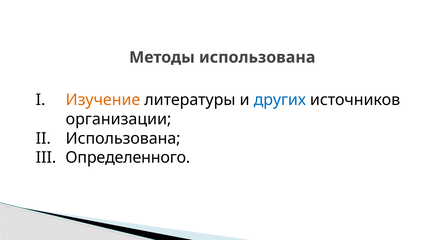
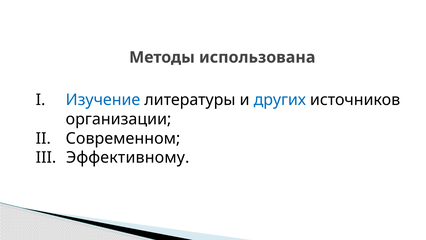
Изучение colour: orange -> blue (103, 100)
Использована: Использована -> Современном (123, 138)
Определенного: Определенного -> Эффективному (128, 157)
